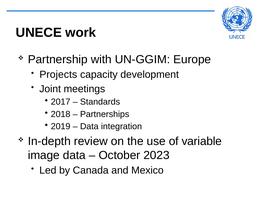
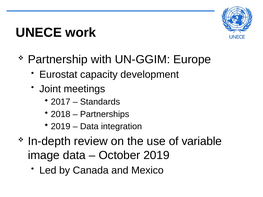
Projects: Projects -> Eurostat (58, 75)
October 2023: 2023 -> 2019 (156, 155)
